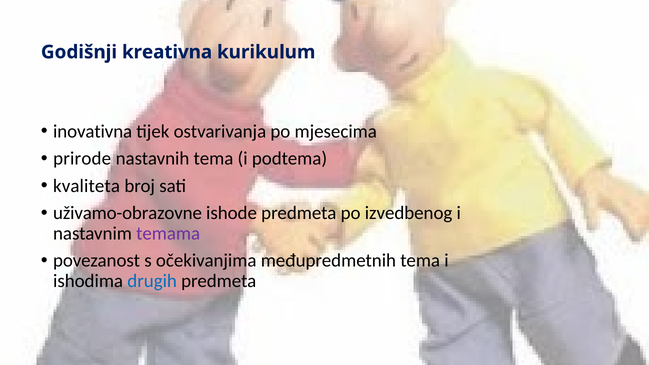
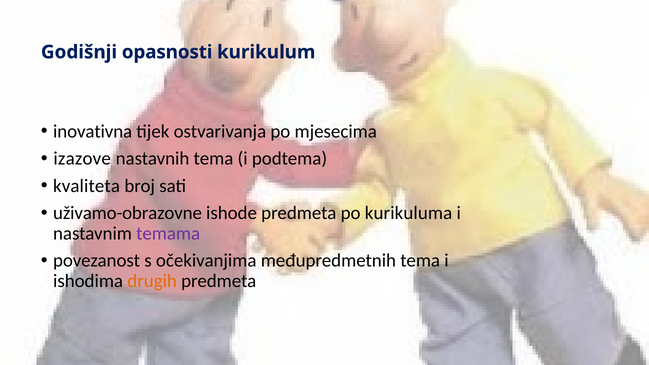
kreativna: kreativna -> opasnosti (167, 52)
prirode: prirode -> izazove (82, 159)
izvedbenog: izvedbenog -> kurikuluma (409, 213)
drugih colour: blue -> orange (152, 281)
